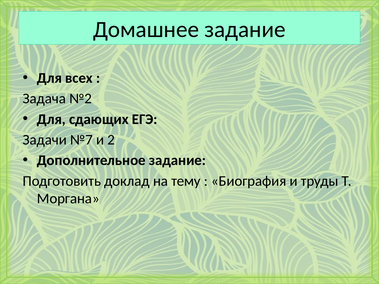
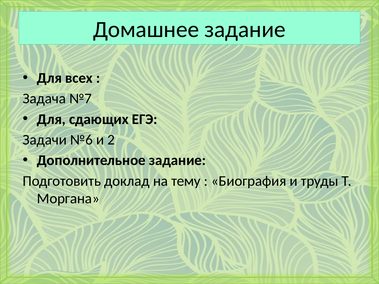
№2: №2 -> №7 (81, 99)
№7: №7 -> №6 (81, 140)
